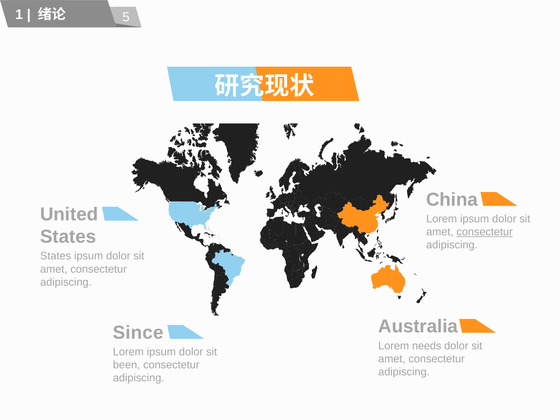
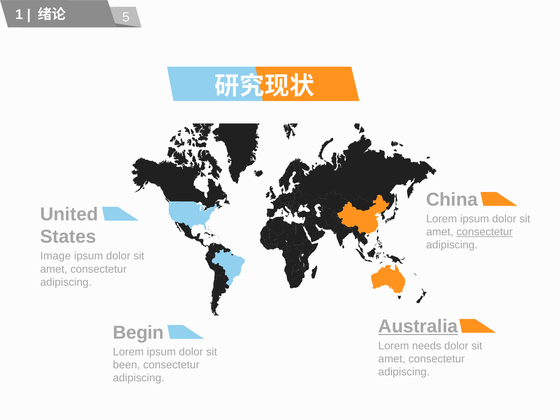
States: States -> Image (56, 256)
Australia underline: none -> present (418, 326)
Since: Since -> Begin (138, 333)
